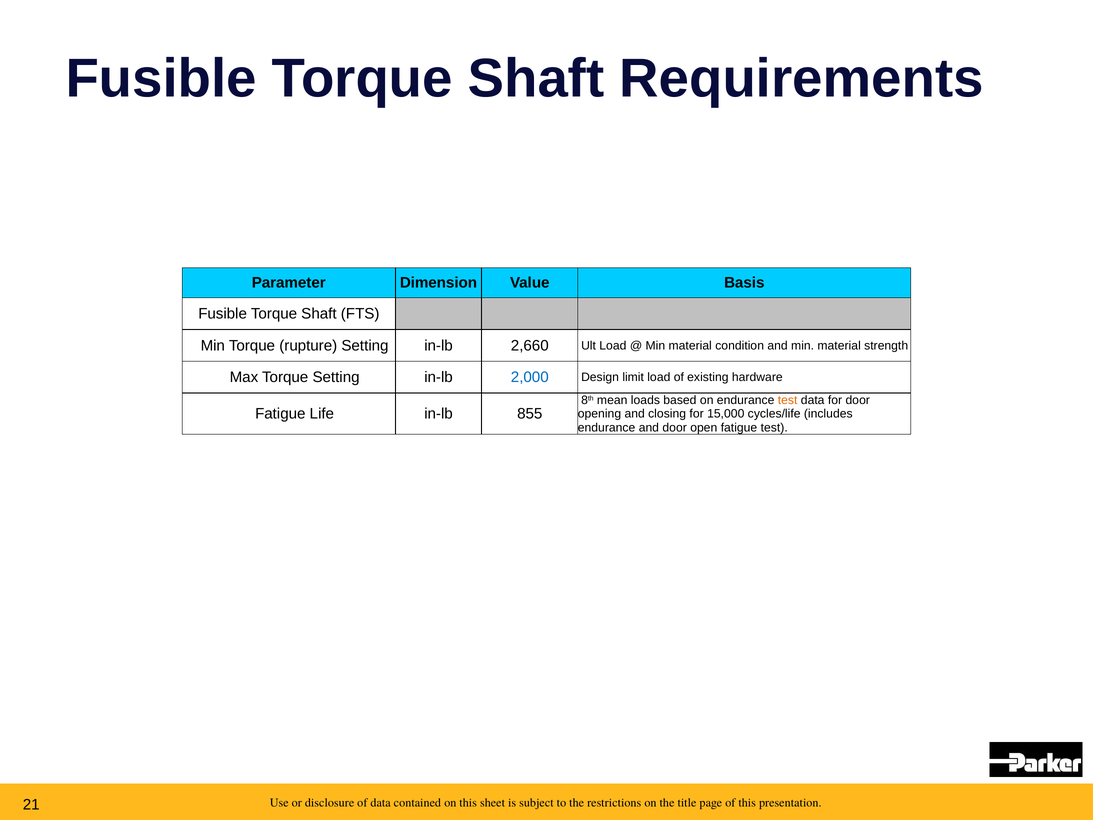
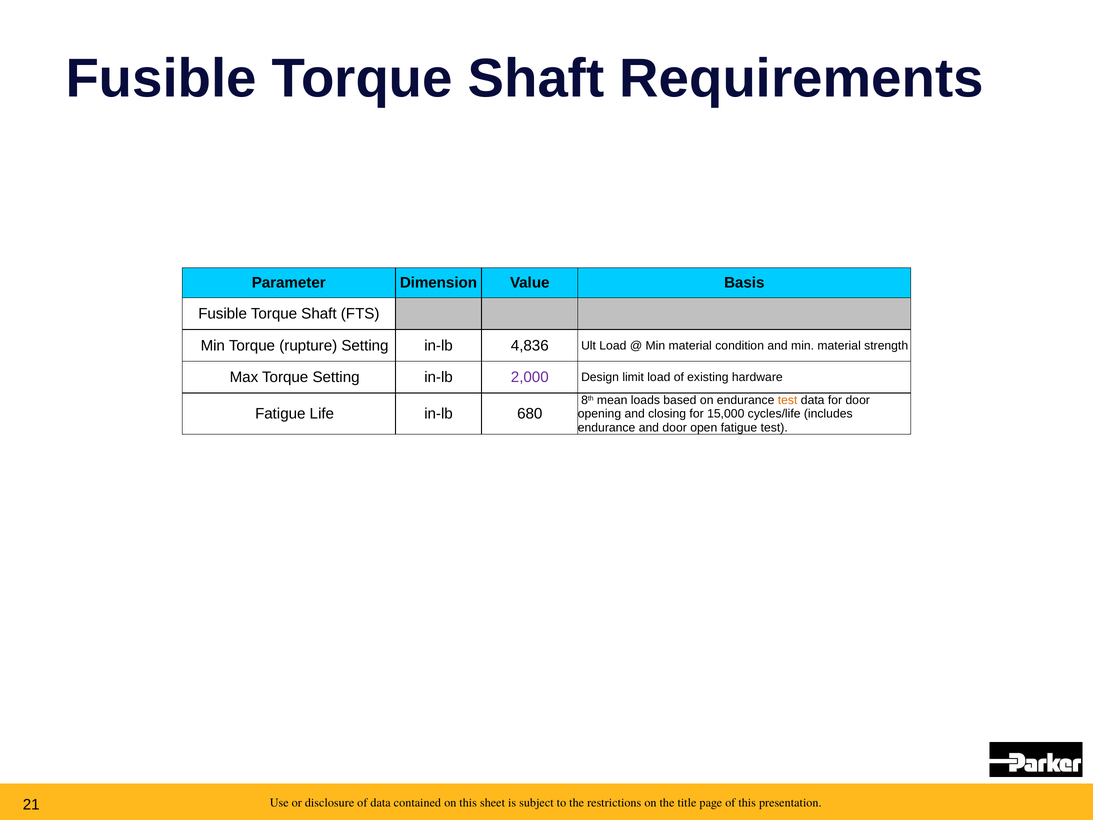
2,660: 2,660 -> 4,836 (530, 345)
2,000 colour: blue -> purple (530, 377)
855: 855 -> 680 (530, 414)
